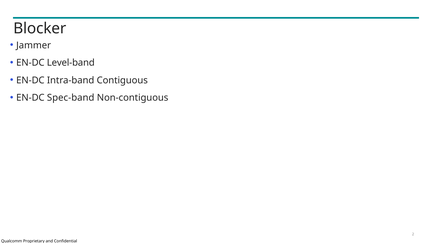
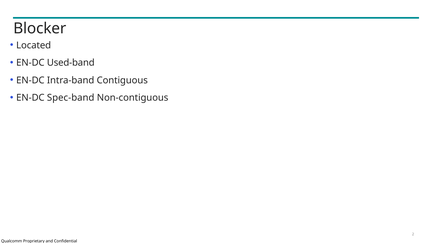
Jammer: Jammer -> Located (34, 45)
Level-band: Level-band -> Used-band (71, 63)
